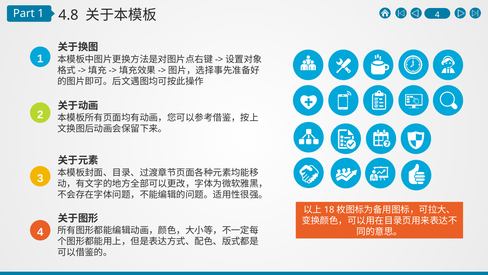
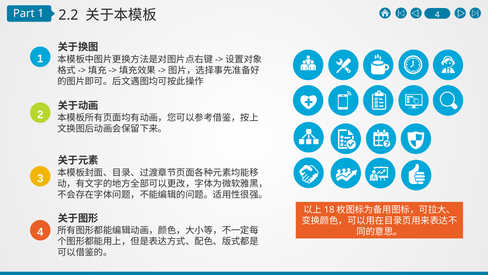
4.8: 4.8 -> 2.2 (68, 15)
